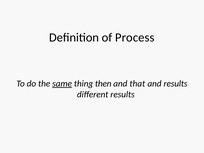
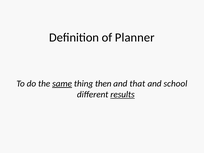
Process: Process -> Planner (135, 37)
and results: results -> school (175, 84)
results underline: none -> present (122, 94)
